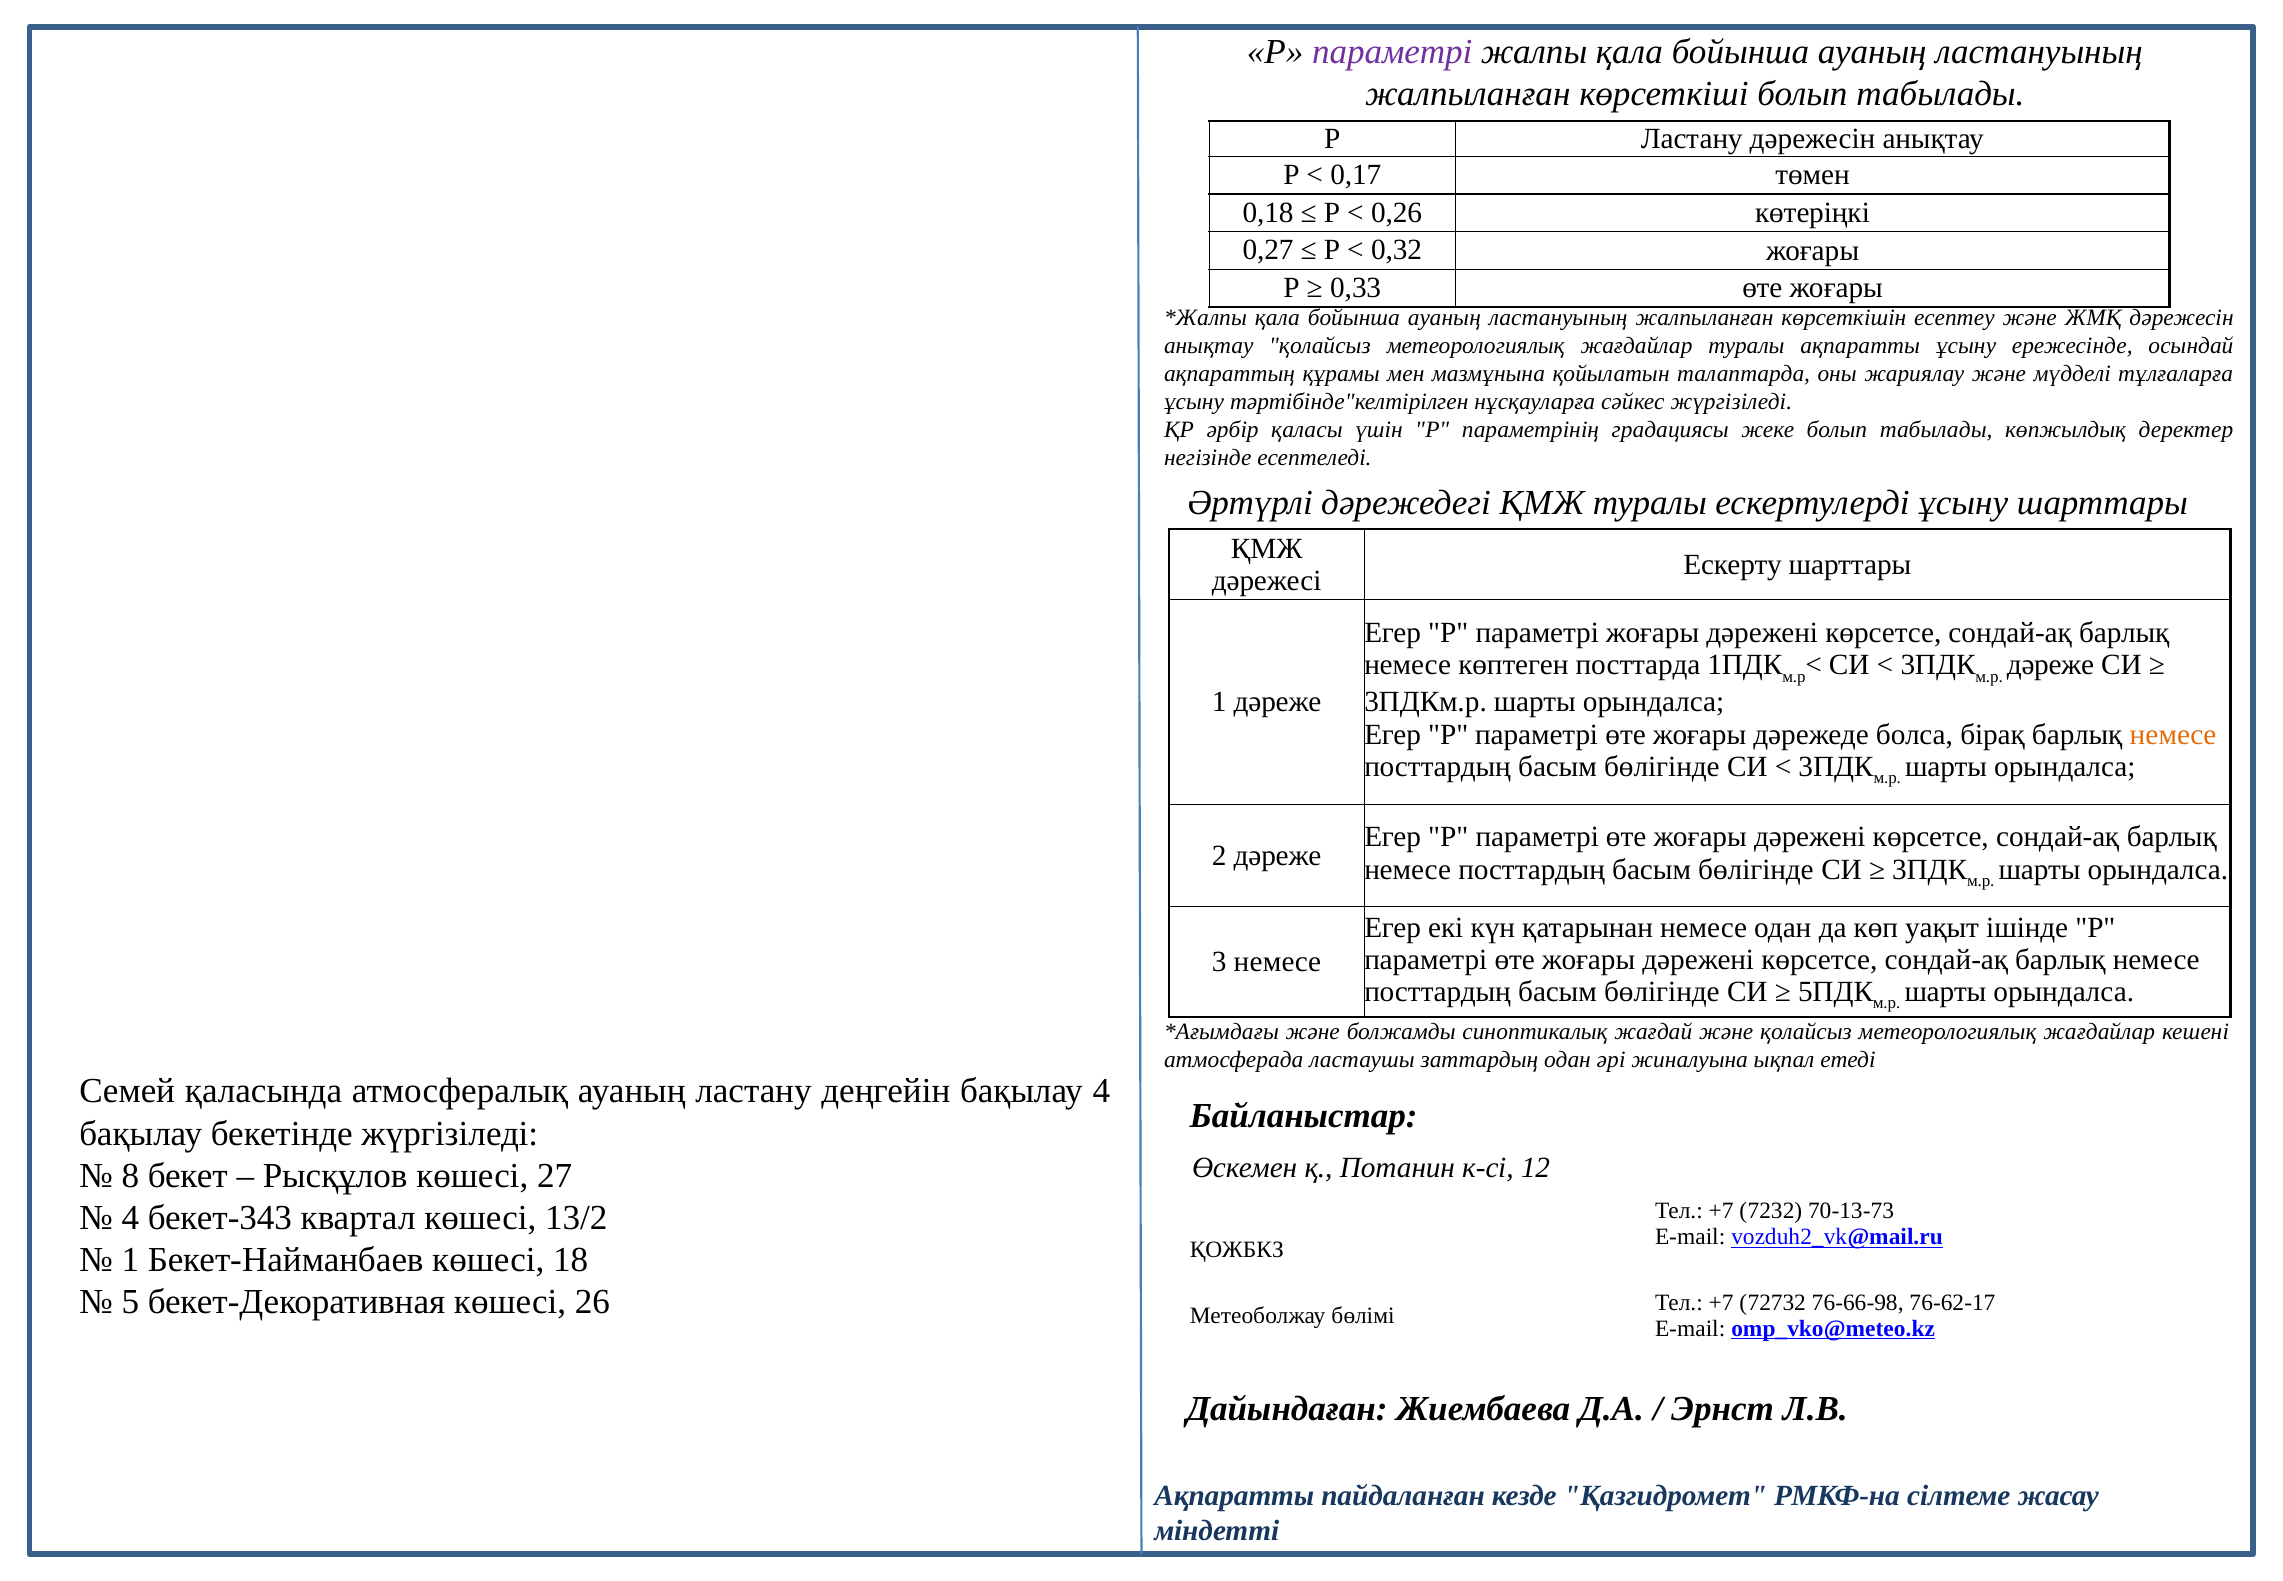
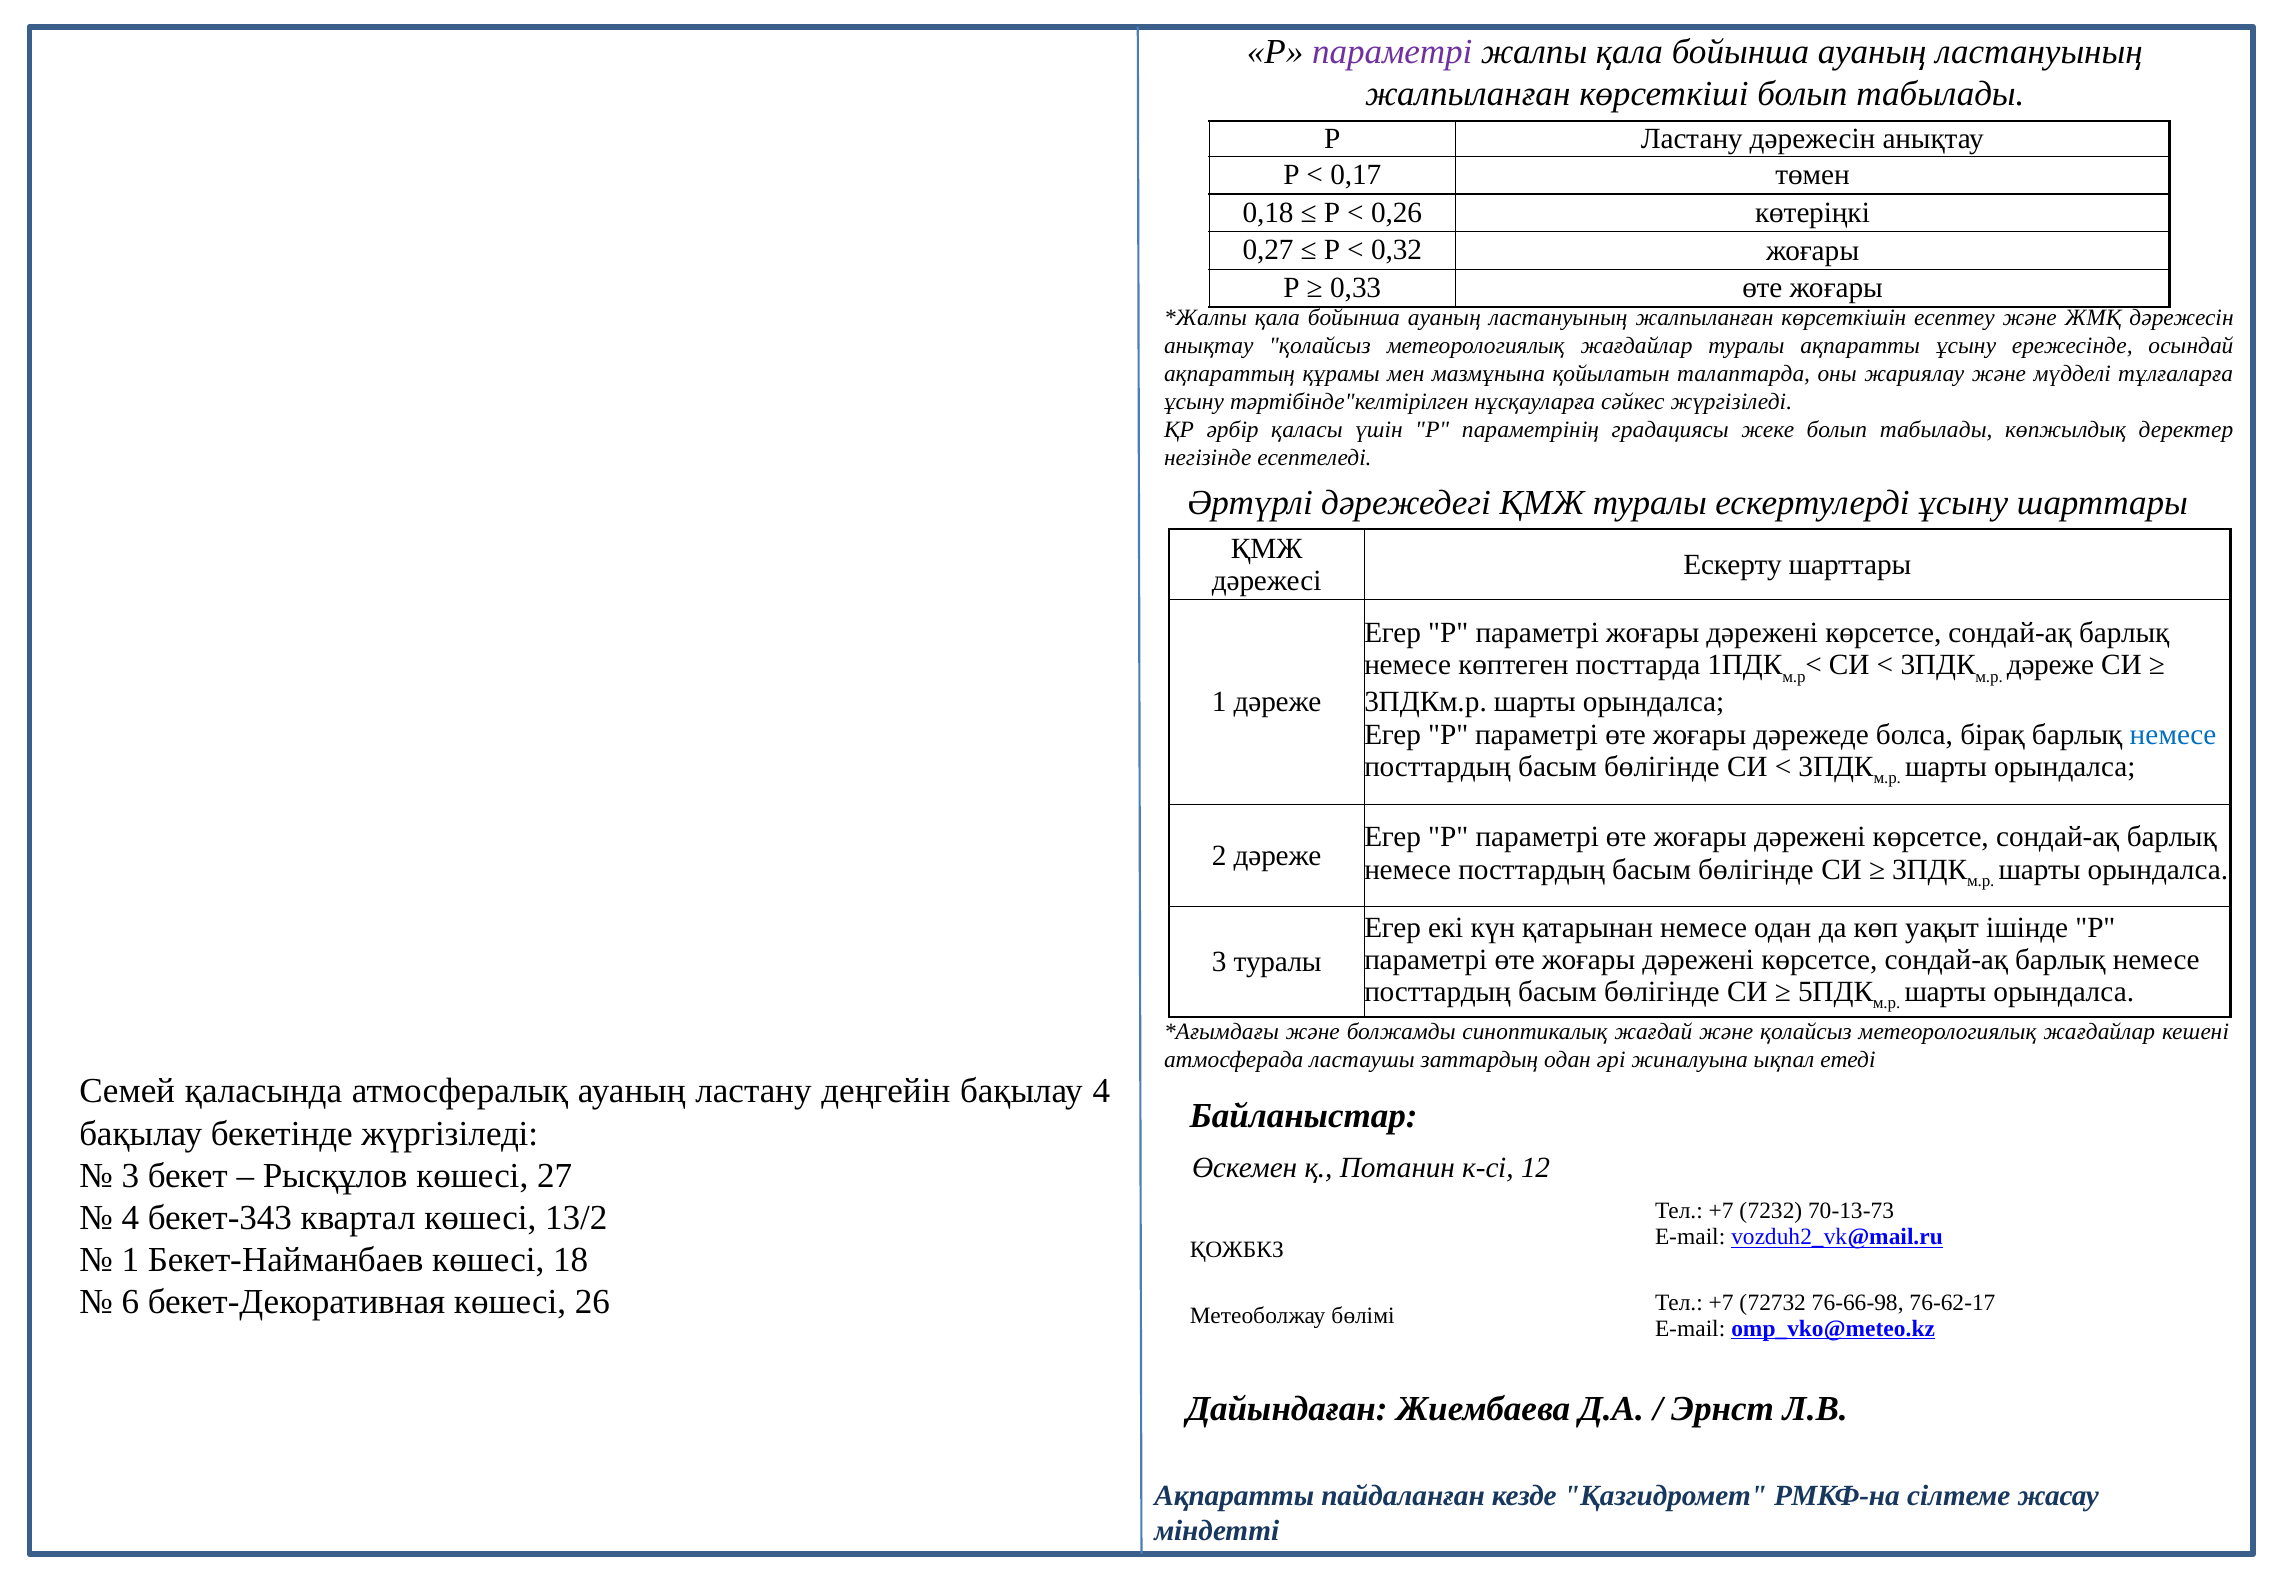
немесе colour: orange -> blue (2173, 734)
3 немесе: немесе -> туралы (1278, 962)
8: 8 -> 3 (130, 1175)
5: 5 -> 6 (130, 1302)
